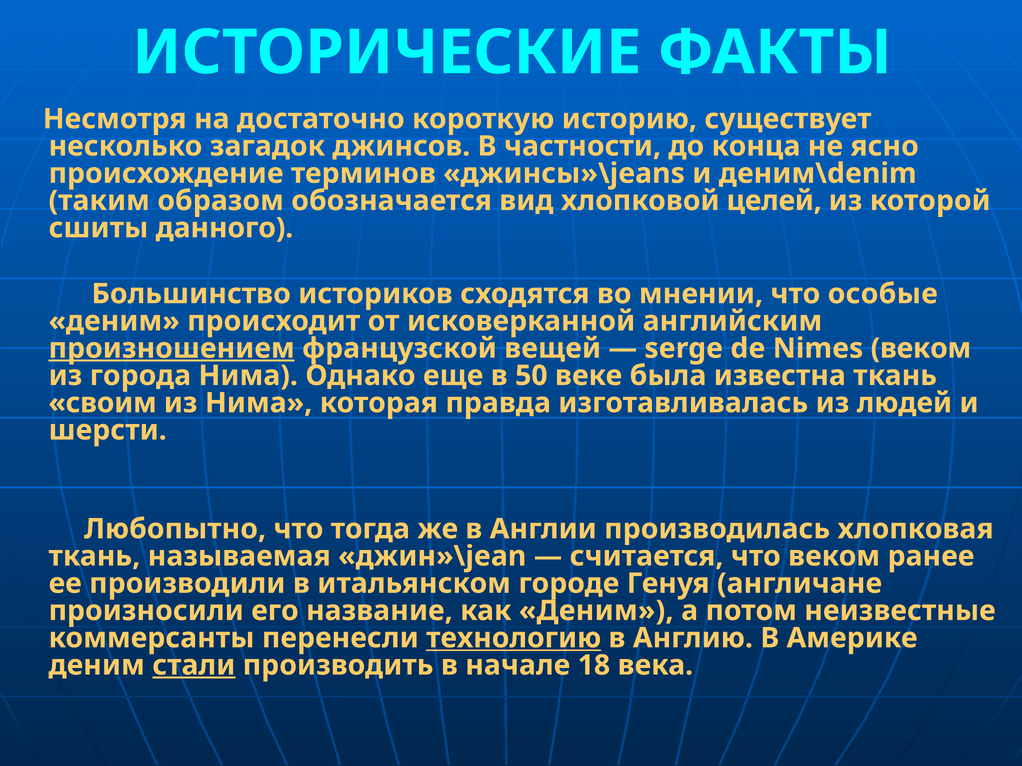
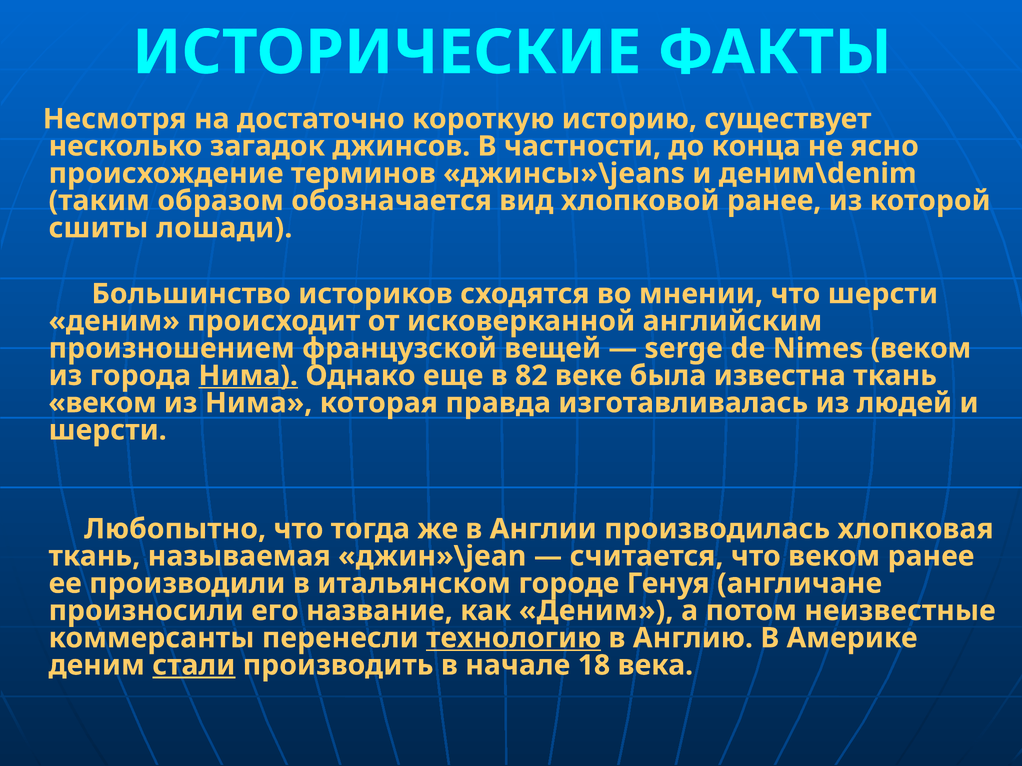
хлопковой целей: целей -> ранее (774, 201)
данного: данного -> лошади (224, 228)
что особые: особые -> шерсти (883, 294)
произношением underline: present -> none (172, 349)
Нима underline: none -> present (248, 376)
50: 50 -> 82 (531, 376)
своим: своим -> веком (103, 403)
